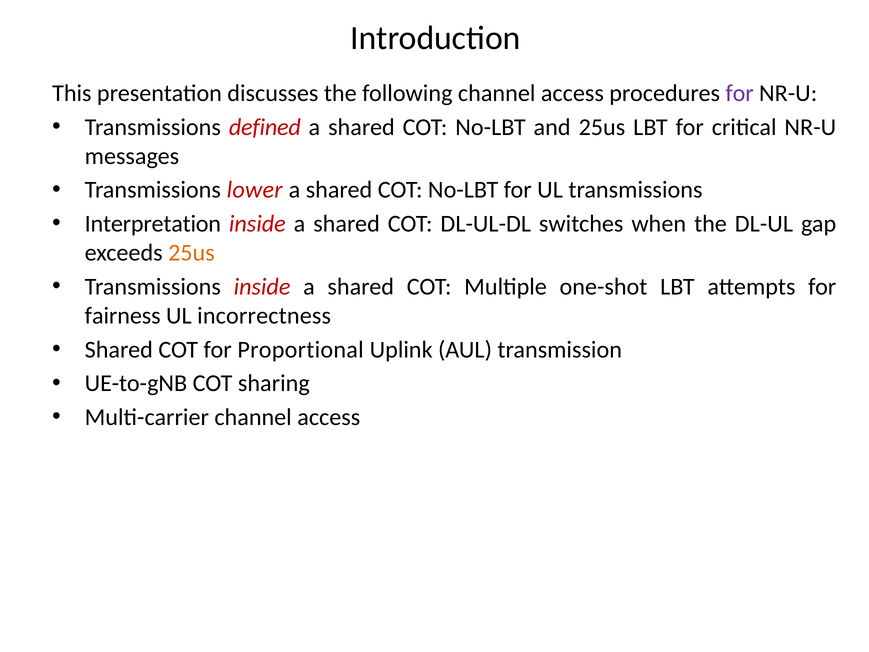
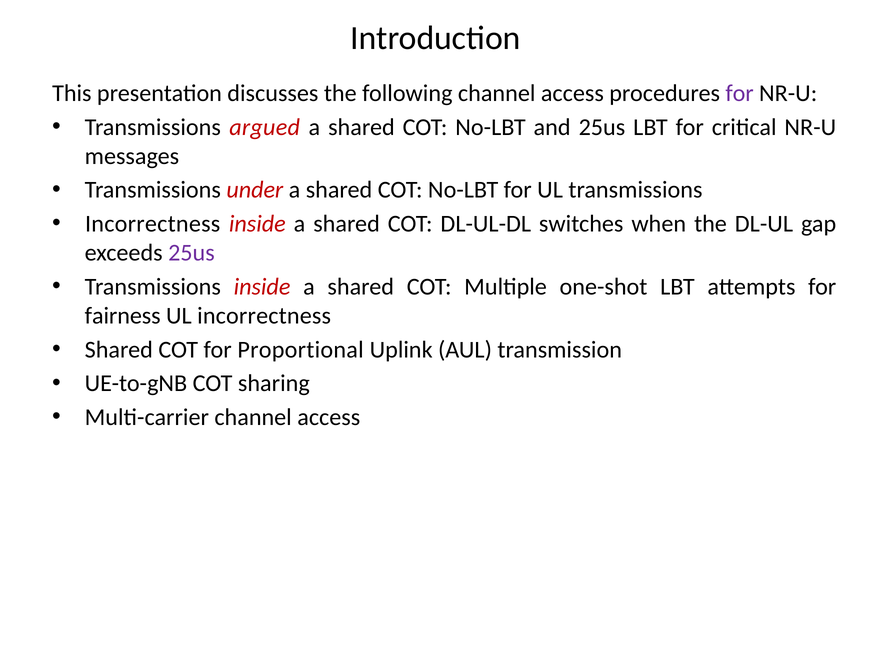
defined: defined -> argued (265, 127)
lower: lower -> under (255, 190)
Interpretation: Interpretation -> Incorrectness (153, 224)
25us colour: orange -> purple (191, 253)
